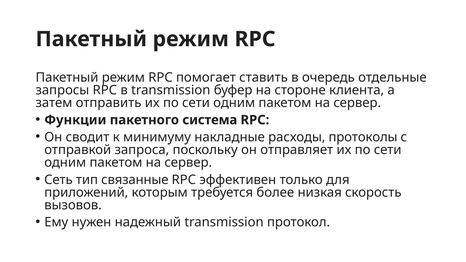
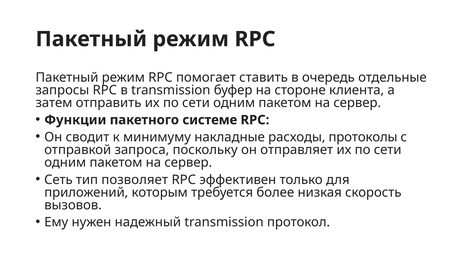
система: система -> системе (210, 120)
связанные: связанные -> позволяет (135, 180)
